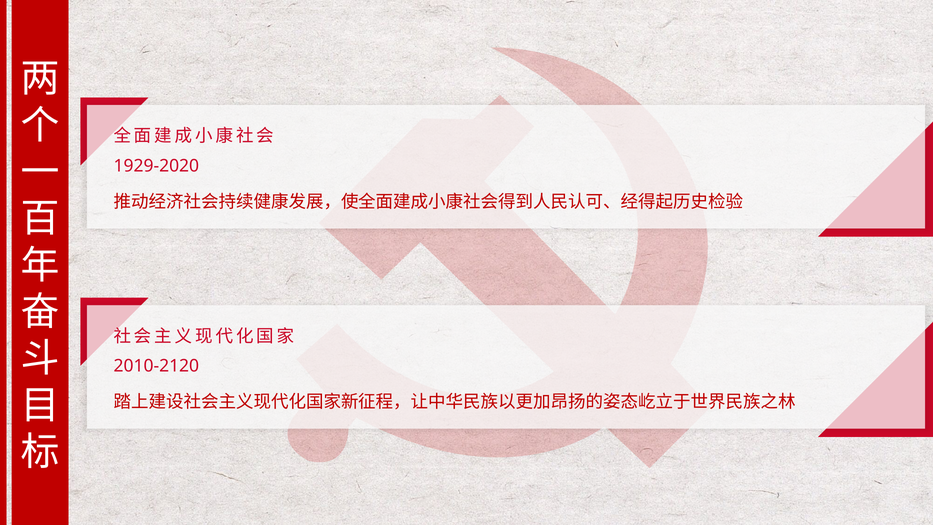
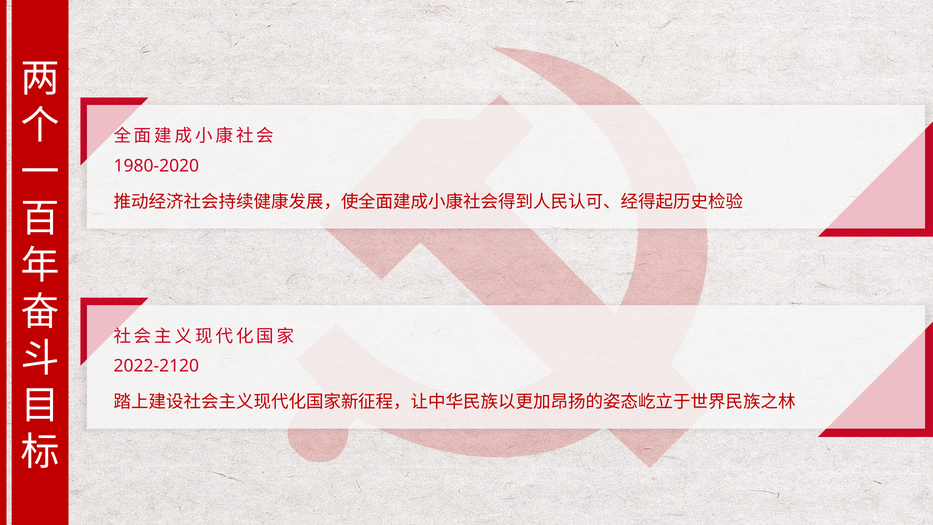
1929-2020: 1929-2020 -> 1980-2020 (156, 166)
2010-2120: 2010-2120 -> 2022-2120 (156, 366)
